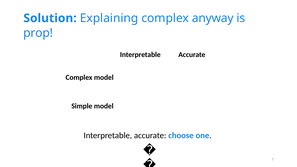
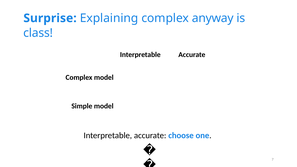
Solution: Solution -> Surprise (50, 18)
prop: prop -> class (38, 33)
